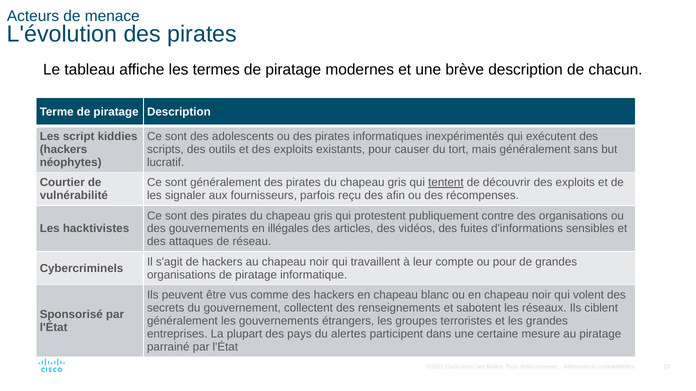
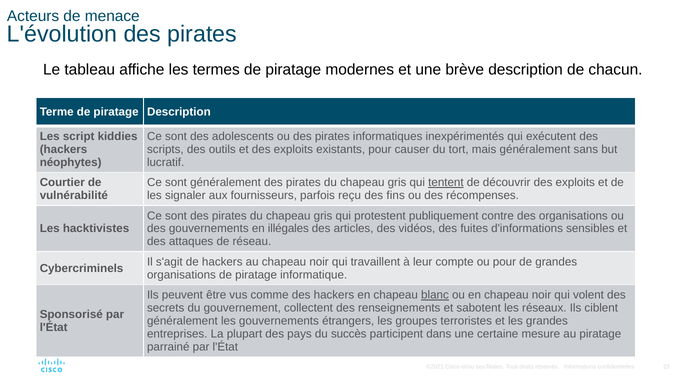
afin: afin -> fins (396, 196)
blanc underline: none -> present (435, 295)
alertes: alertes -> succès (349, 334)
